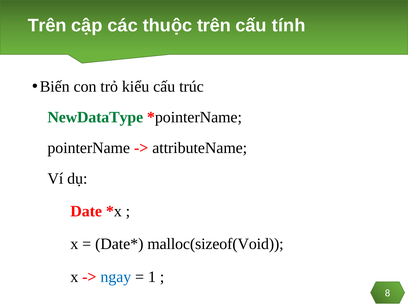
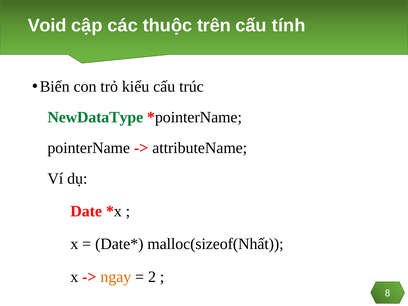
Trên: Trên -> Void (47, 25)
malloc(sizeof(Void: malloc(sizeof(Void -> malloc(sizeof(Nhất (215, 244)
ngay colour: blue -> orange (116, 277)
1: 1 -> 2 (152, 277)
